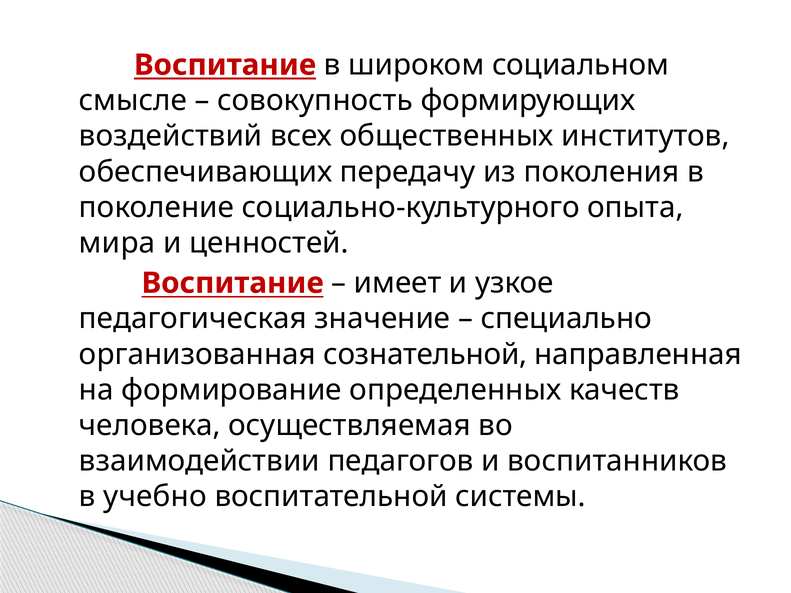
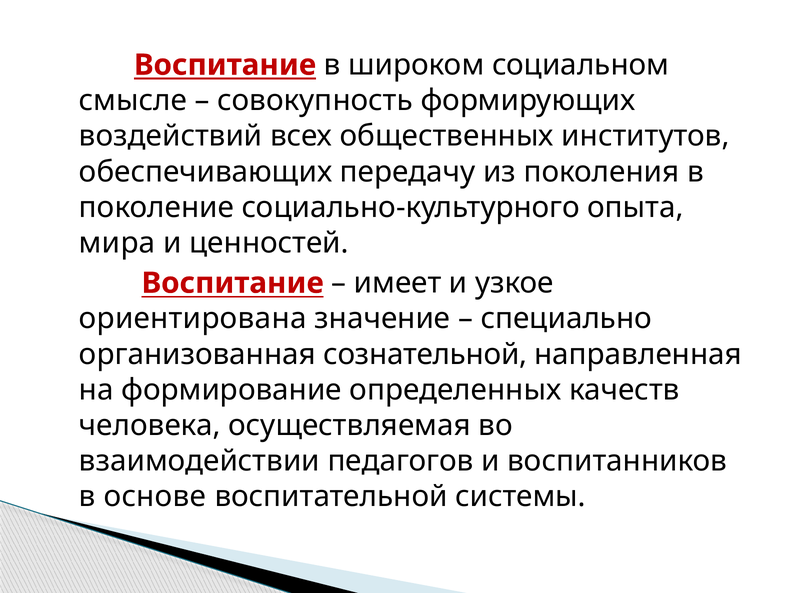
педагогическая: педагогическая -> ориентирована (193, 319)
учебно: учебно -> основе (155, 497)
